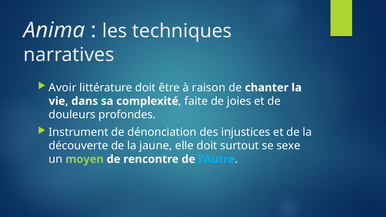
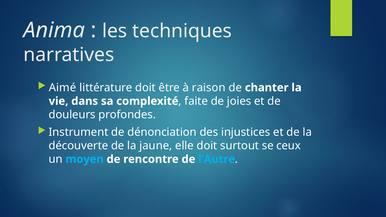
Avoir: Avoir -> Aimé (63, 88)
sexe: sexe -> ceux (289, 146)
moyen colour: light green -> light blue (85, 159)
